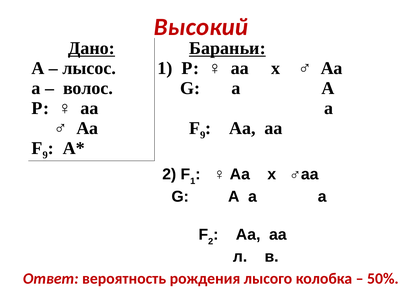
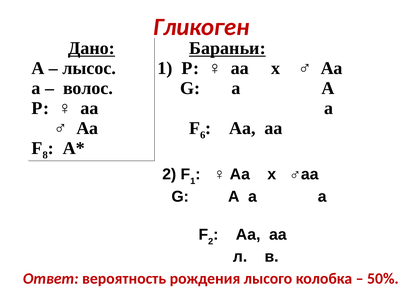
Высокий: Высокий -> Гликоген (201, 27)
9: 9 -> 6 (203, 135)
9: 9 -> 8 (45, 155)
